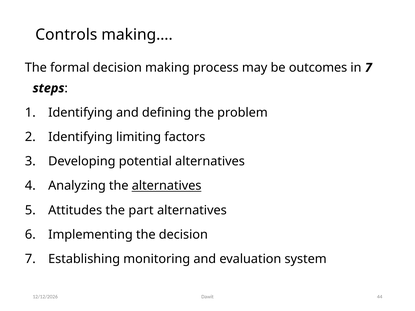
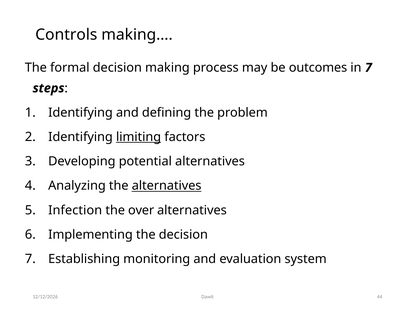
limiting underline: none -> present (139, 137)
Attitudes: Attitudes -> Infection (75, 210)
part: part -> over (141, 210)
